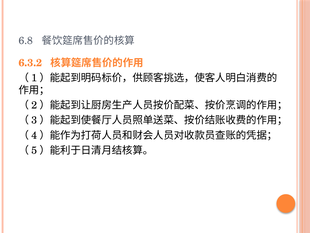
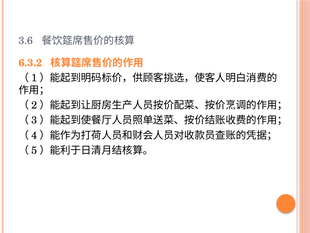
6.8: 6.8 -> 3.6 (26, 41)
